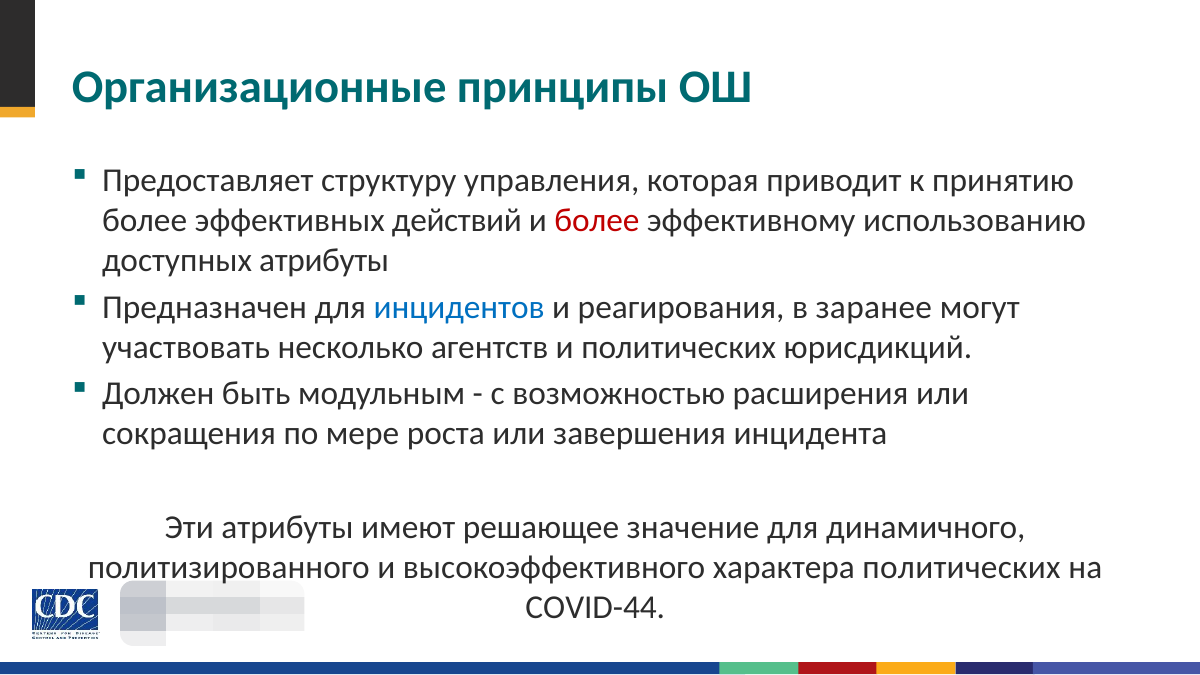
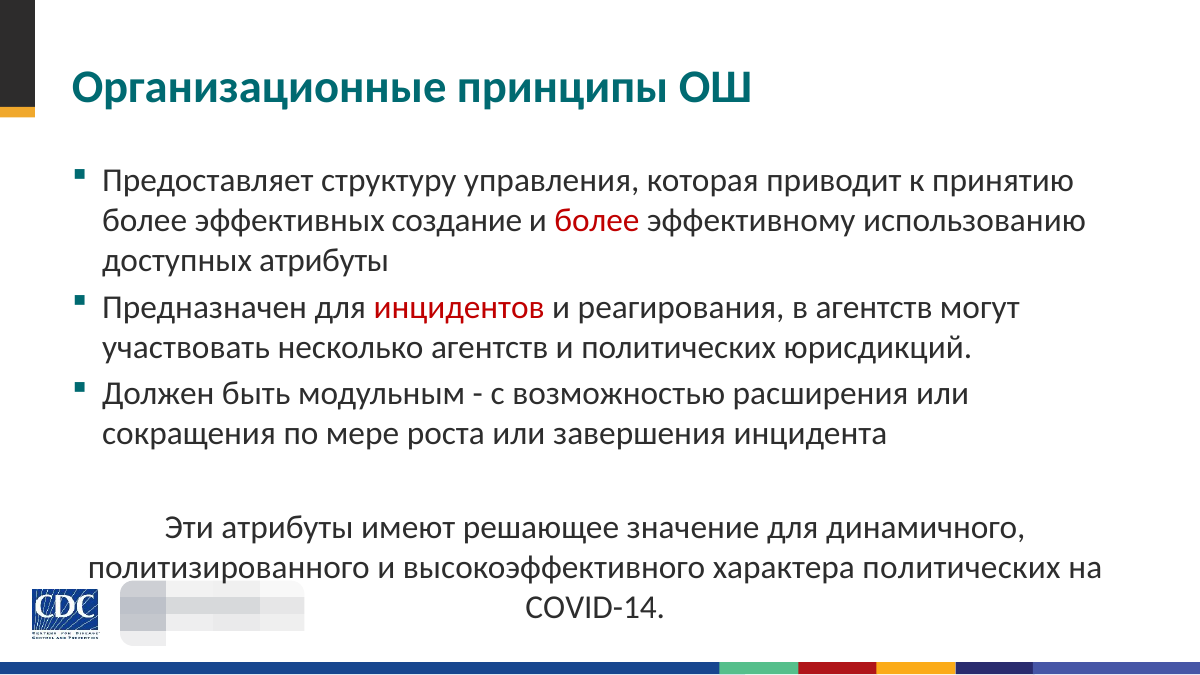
действий: действий -> создание (457, 220)
инцидентов colour: blue -> red (459, 307)
в заранее: заранее -> агентств (874, 307)
COVID-44: COVID-44 -> COVID-14 (595, 607)
